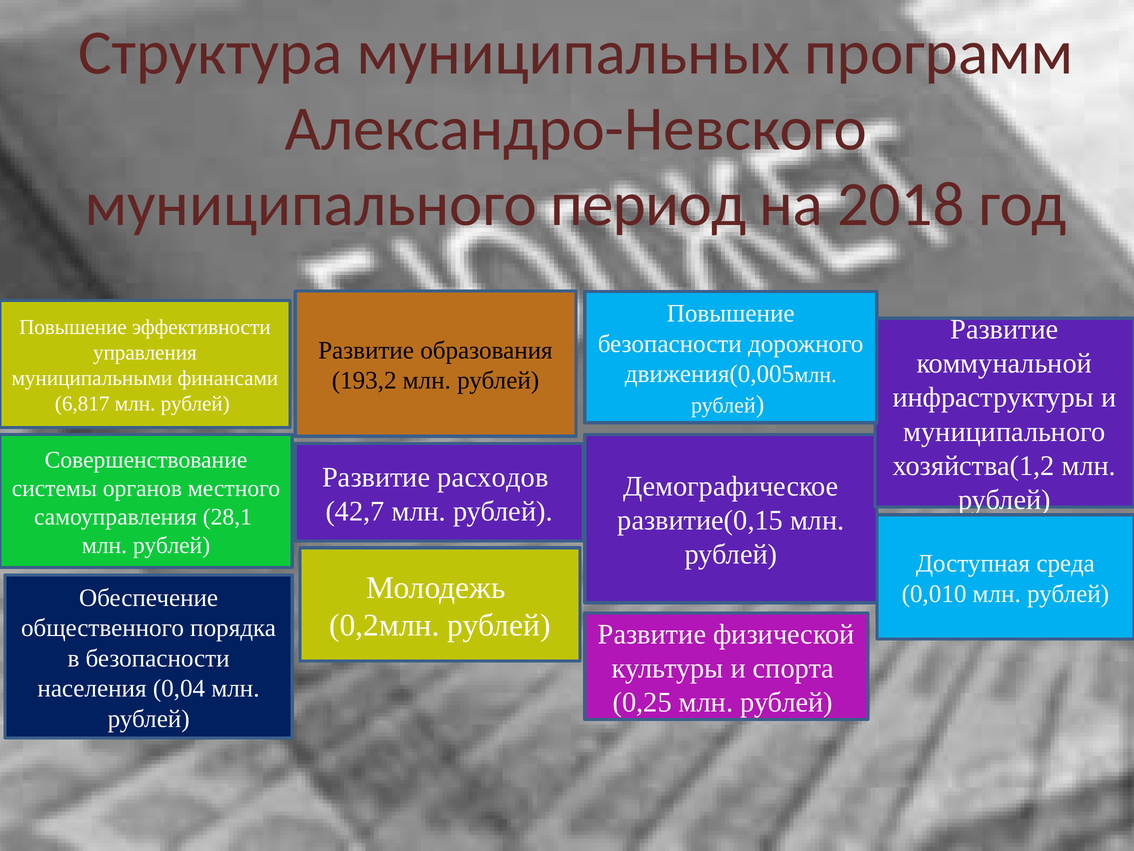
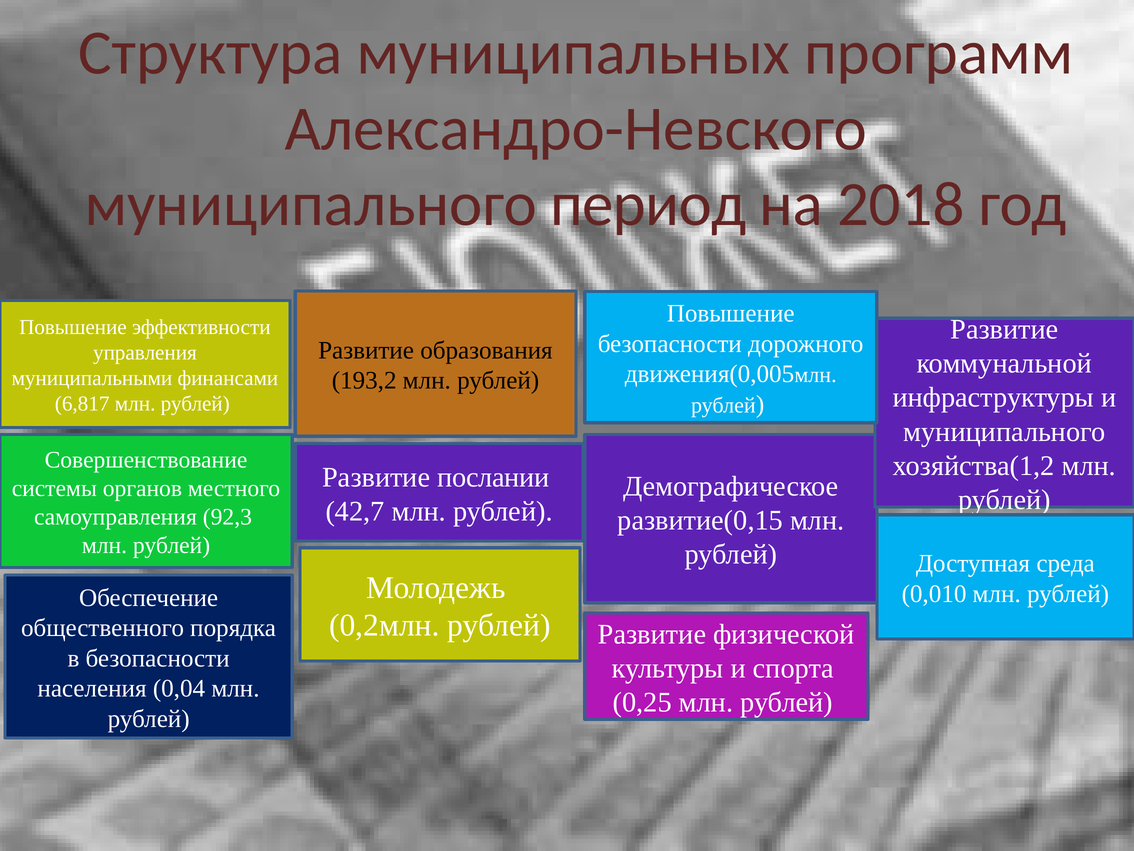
расходов: расходов -> послании (493, 477)
28,1: 28,1 -> 92,3 (227, 517)
